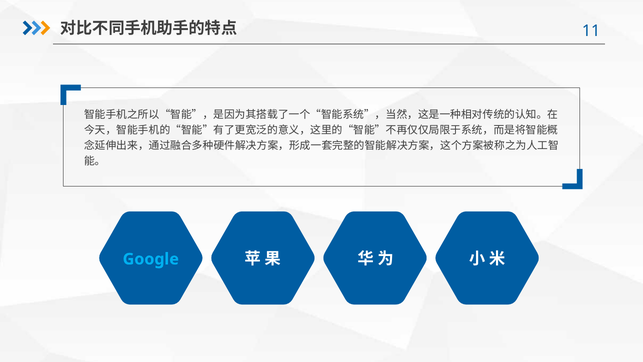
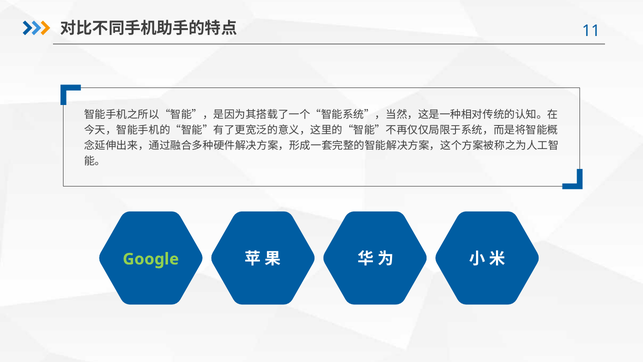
Google colour: light blue -> light green (151, 259)
